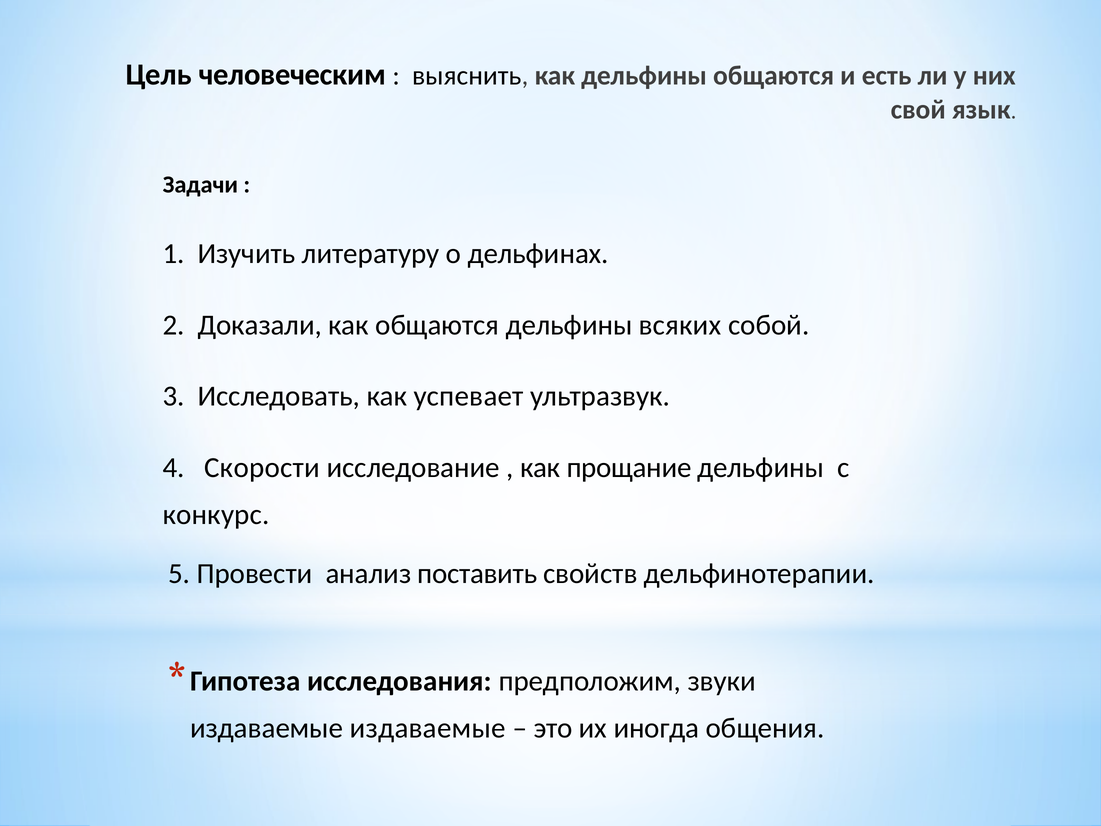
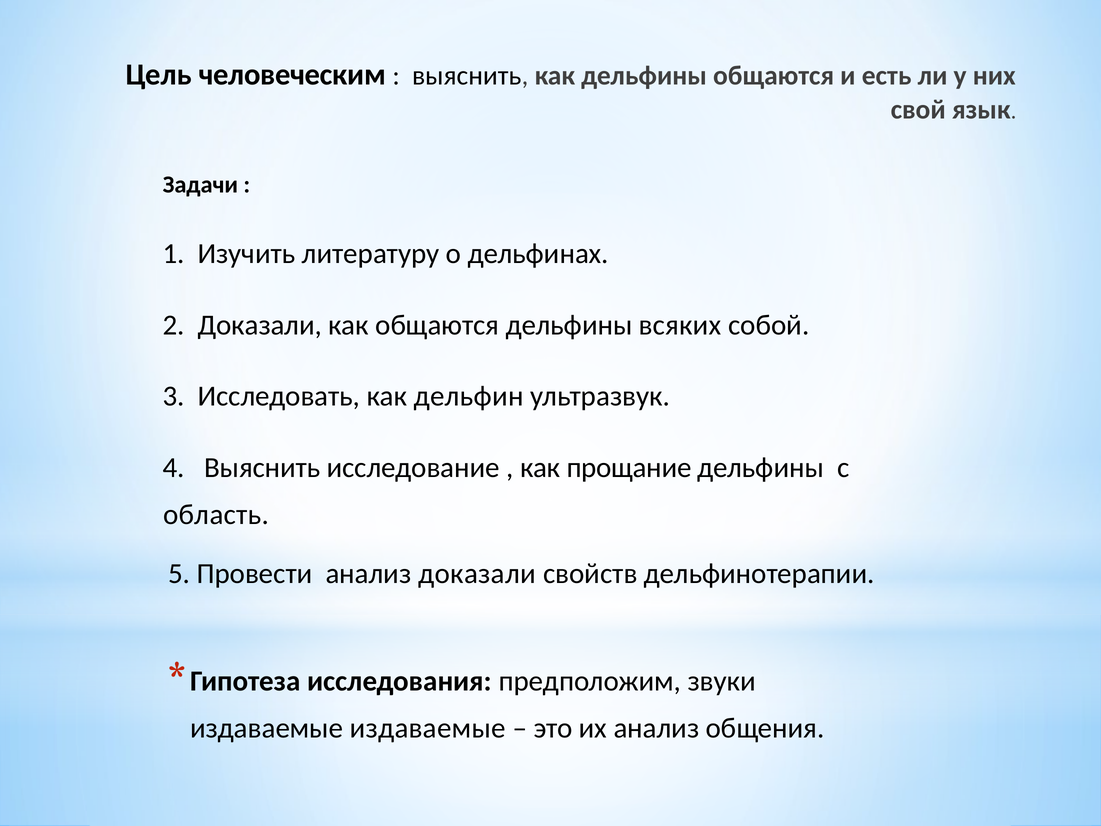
успевает: успевает -> дельфин (469, 396)
4 Скорости: Скорости -> Выяснить (262, 467)
конкурс: конкурс -> область (216, 514)
анализ поставить: поставить -> доказали (477, 573)
их иногда: иногда -> анализ (656, 728)
